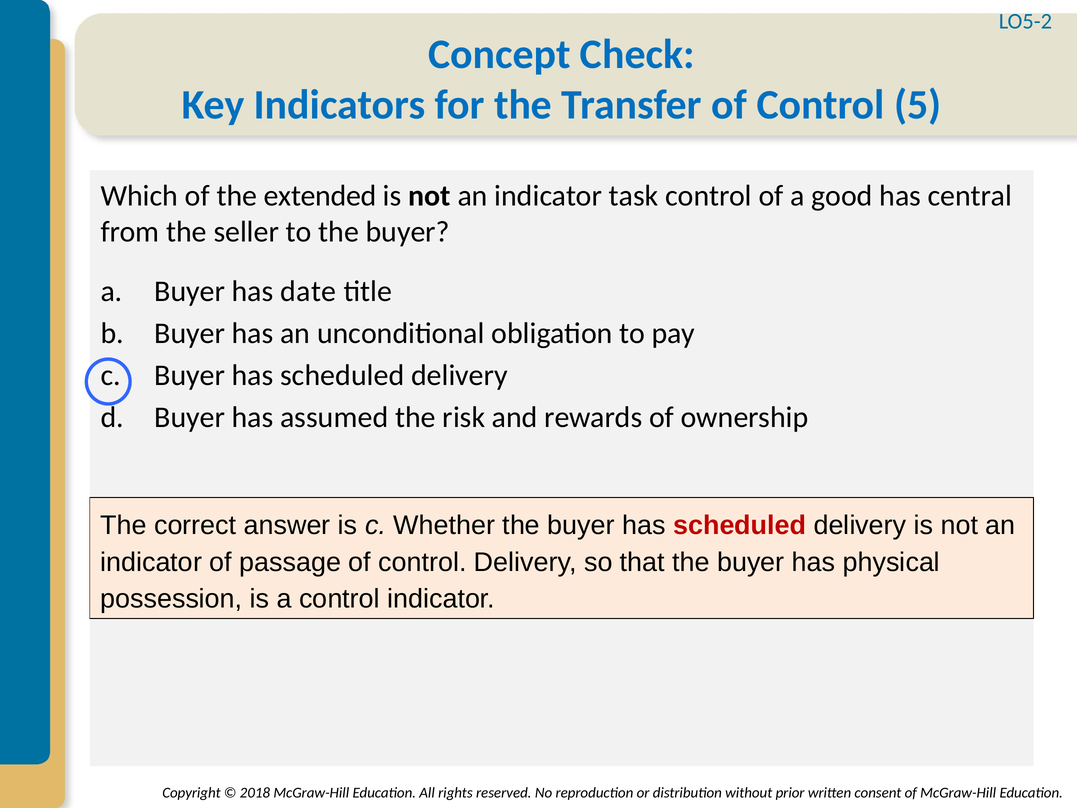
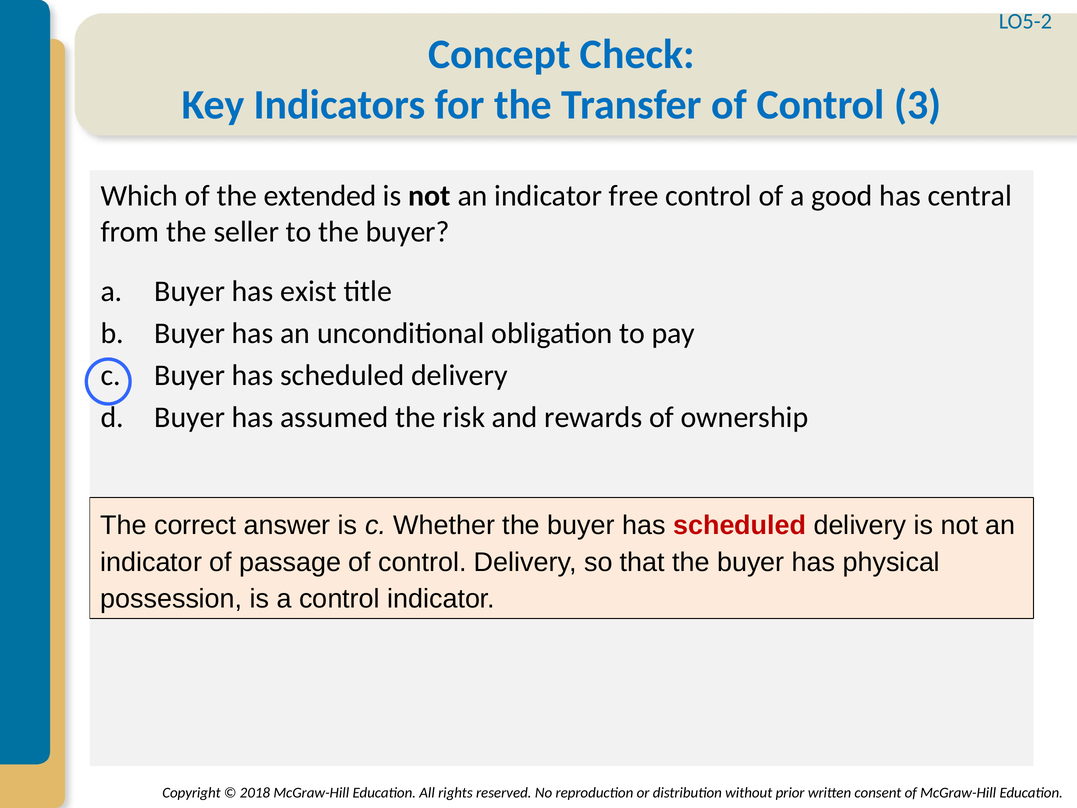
5: 5 -> 3 (918, 105)
task: task -> free (634, 196)
date: date -> exist (308, 291)
